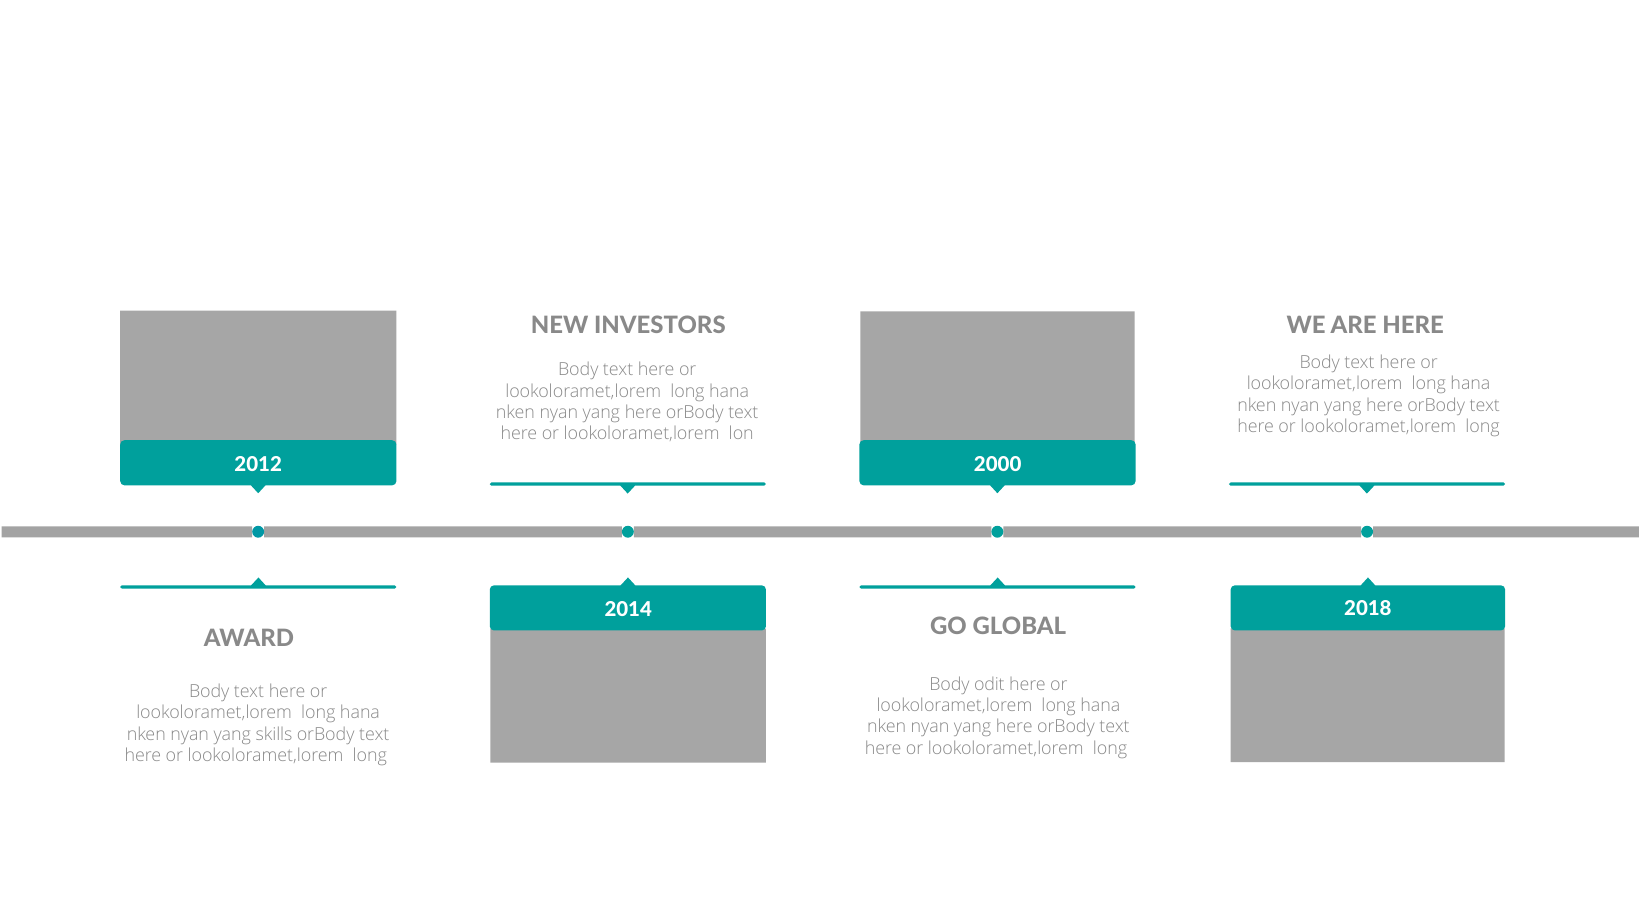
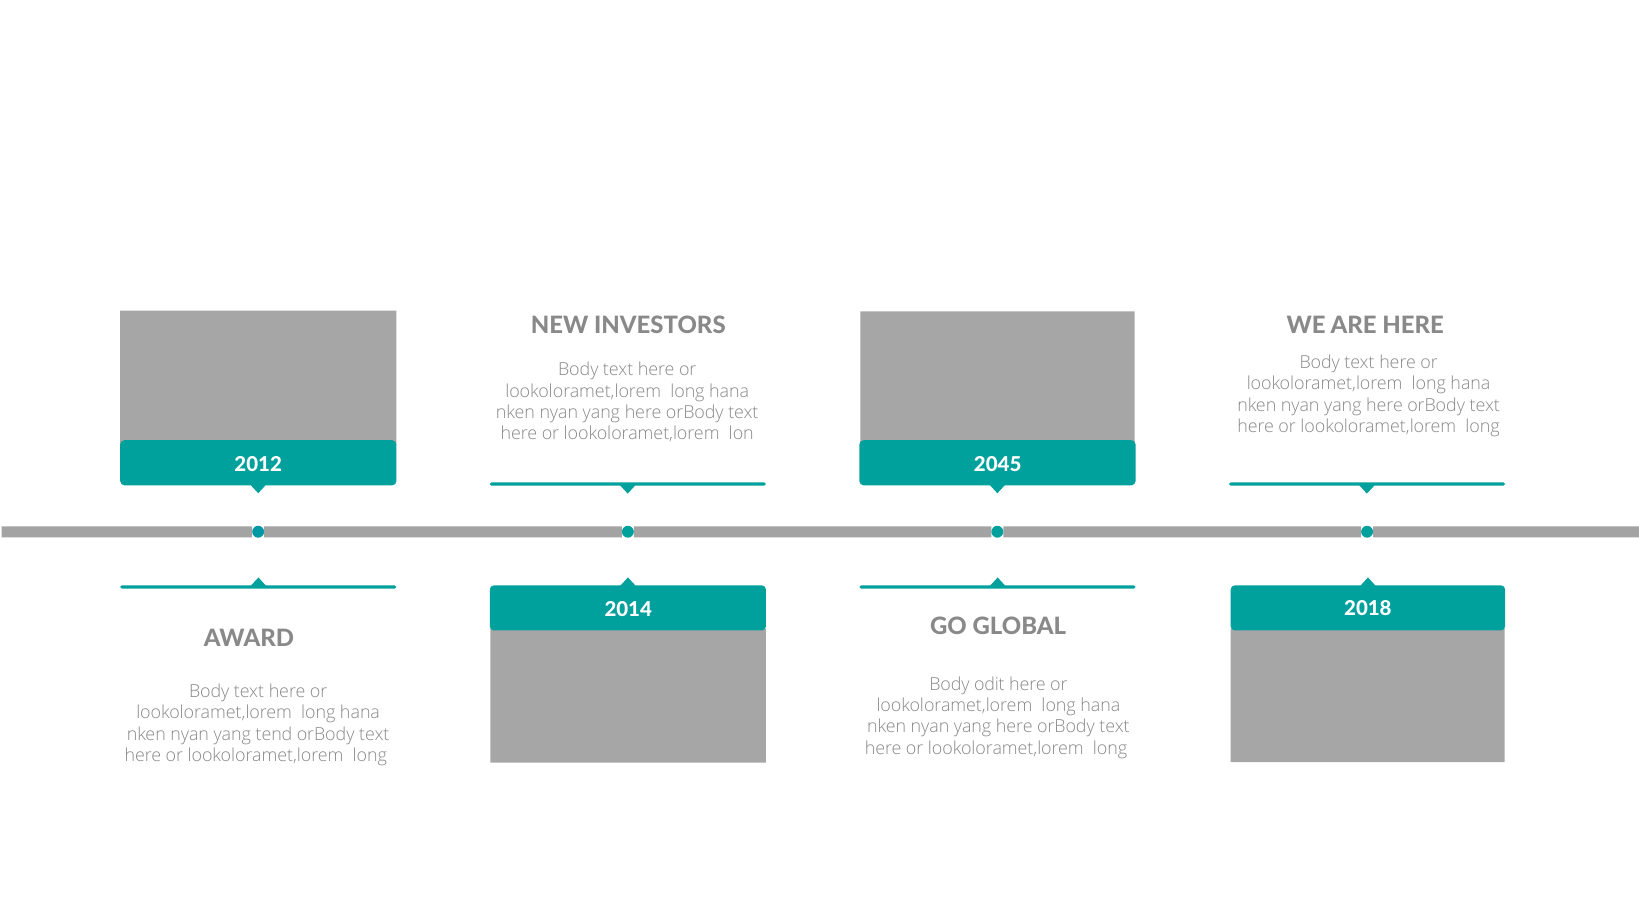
2000: 2000 -> 2045 (998, 465)
skills: skills -> tend (274, 734)
